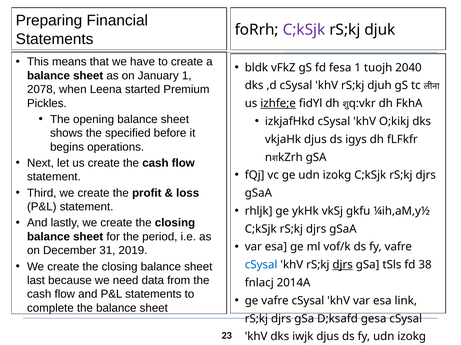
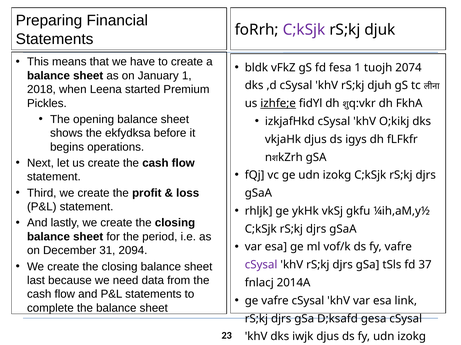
2040: 2040 -> 2074 (408, 68)
2078: 2078 -> 2018 (41, 90)
specified: specified -> ekfydksa (128, 133)
2019: 2019 -> 2094 (133, 251)
cSysal colour: blue -> purple (261, 265)
djrs underline: present -> none (343, 265)
38: 38 -> 37 (425, 265)
